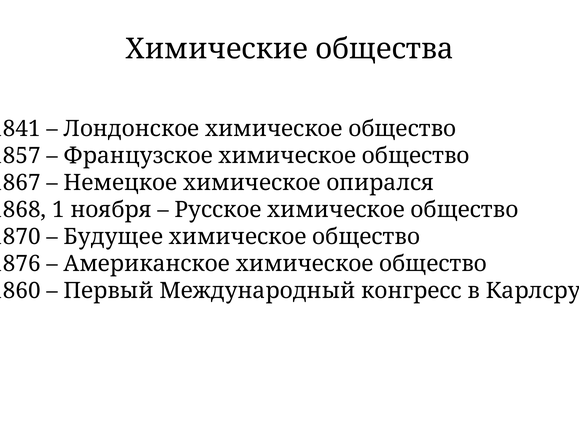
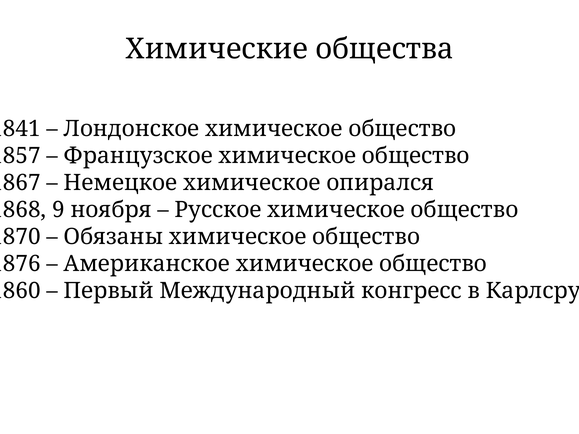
1: 1 -> 9 (58, 210)
Будущее: Будущее -> Обязаны (113, 237)
